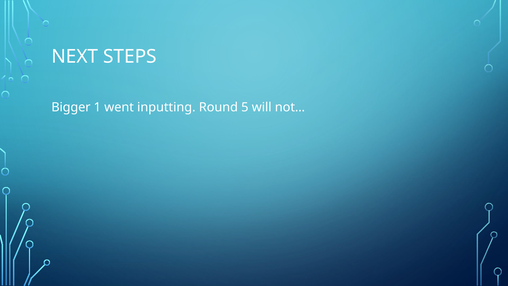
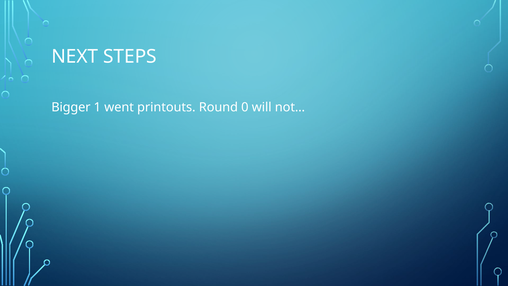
inputting: inputting -> printouts (166, 107)
5: 5 -> 0 (245, 107)
